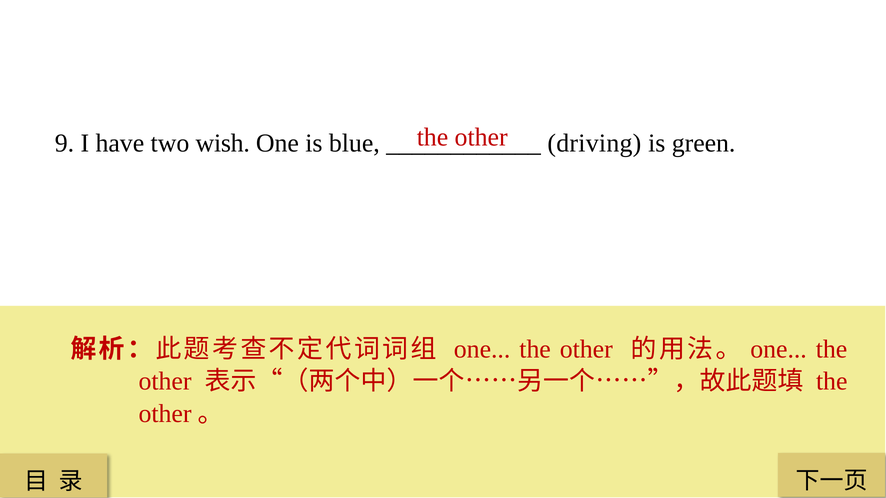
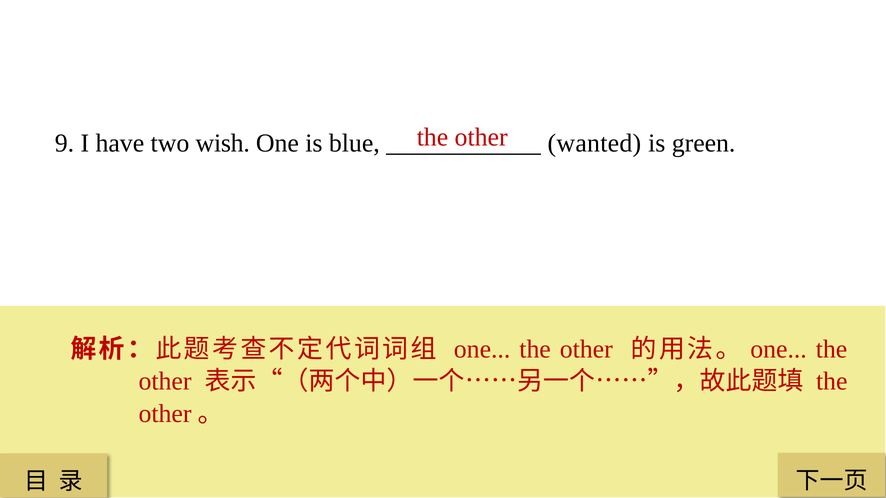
driving: driving -> wanted (594, 143)
